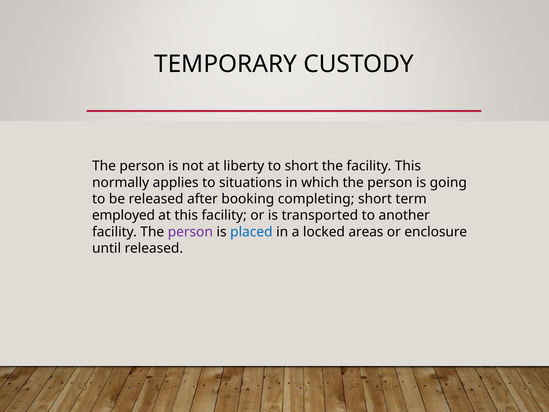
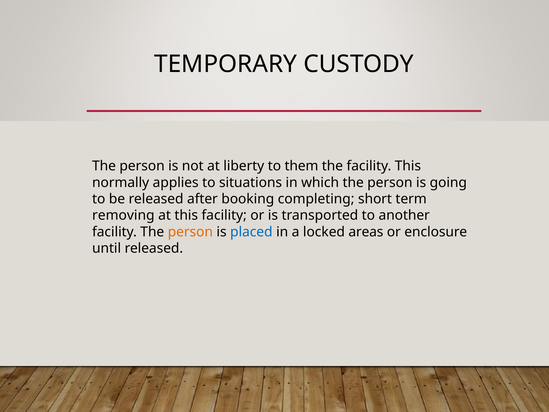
to short: short -> them (301, 166)
employed: employed -> removing (123, 215)
person colour: purple -> orange (190, 232)
